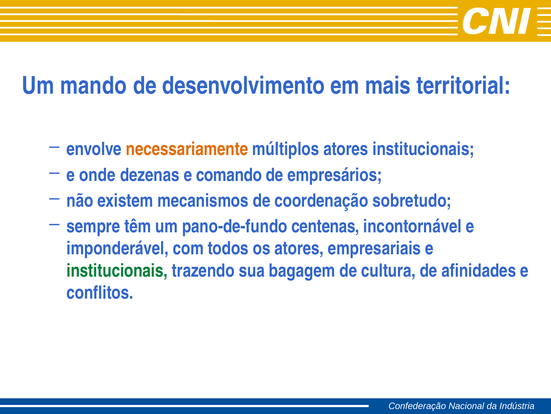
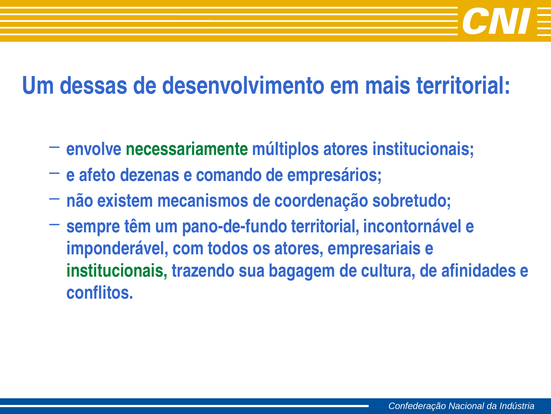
mando: mando -> dessas (94, 86)
necessariamente colour: orange -> green (187, 149)
onde: onde -> afeto (97, 175)
pano-de-fundo centenas: centenas -> territorial (325, 226)
